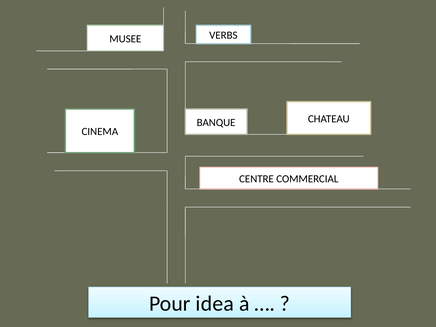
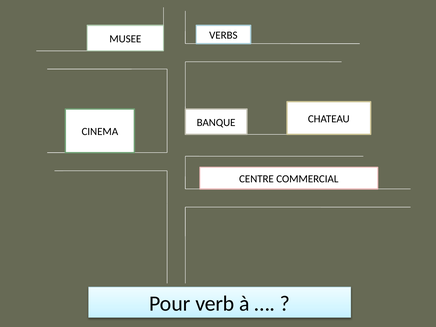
idea: idea -> verb (215, 304)
